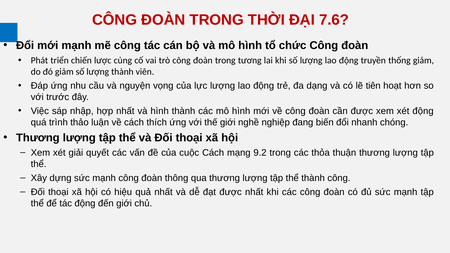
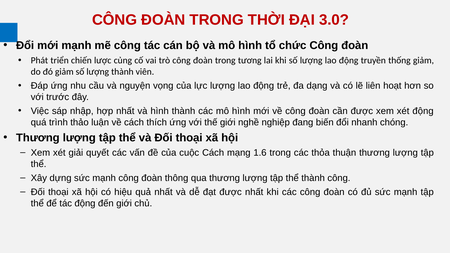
7.6: 7.6 -> 3.0 (334, 20)
tiên: tiên -> liên (373, 86)
9.2: 9.2 -> 1.6 (260, 153)
